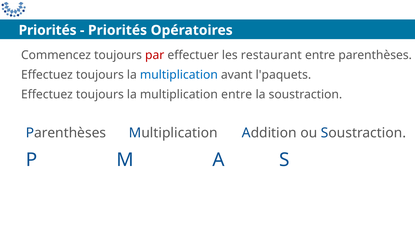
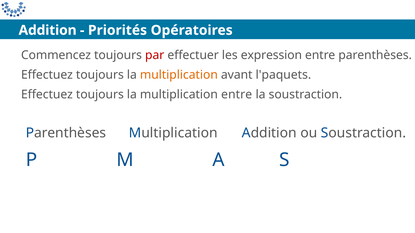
Priorités: Priorités -> Addition (48, 30)
restaurant: restaurant -> expression (271, 55)
multiplication colour: blue -> orange (179, 75)
